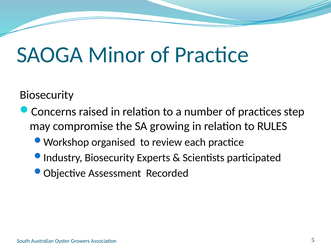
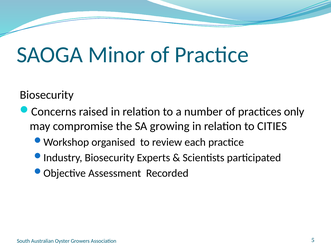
step: step -> only (294, 111)
RULES: RULES -> CITIES (272, 126)
